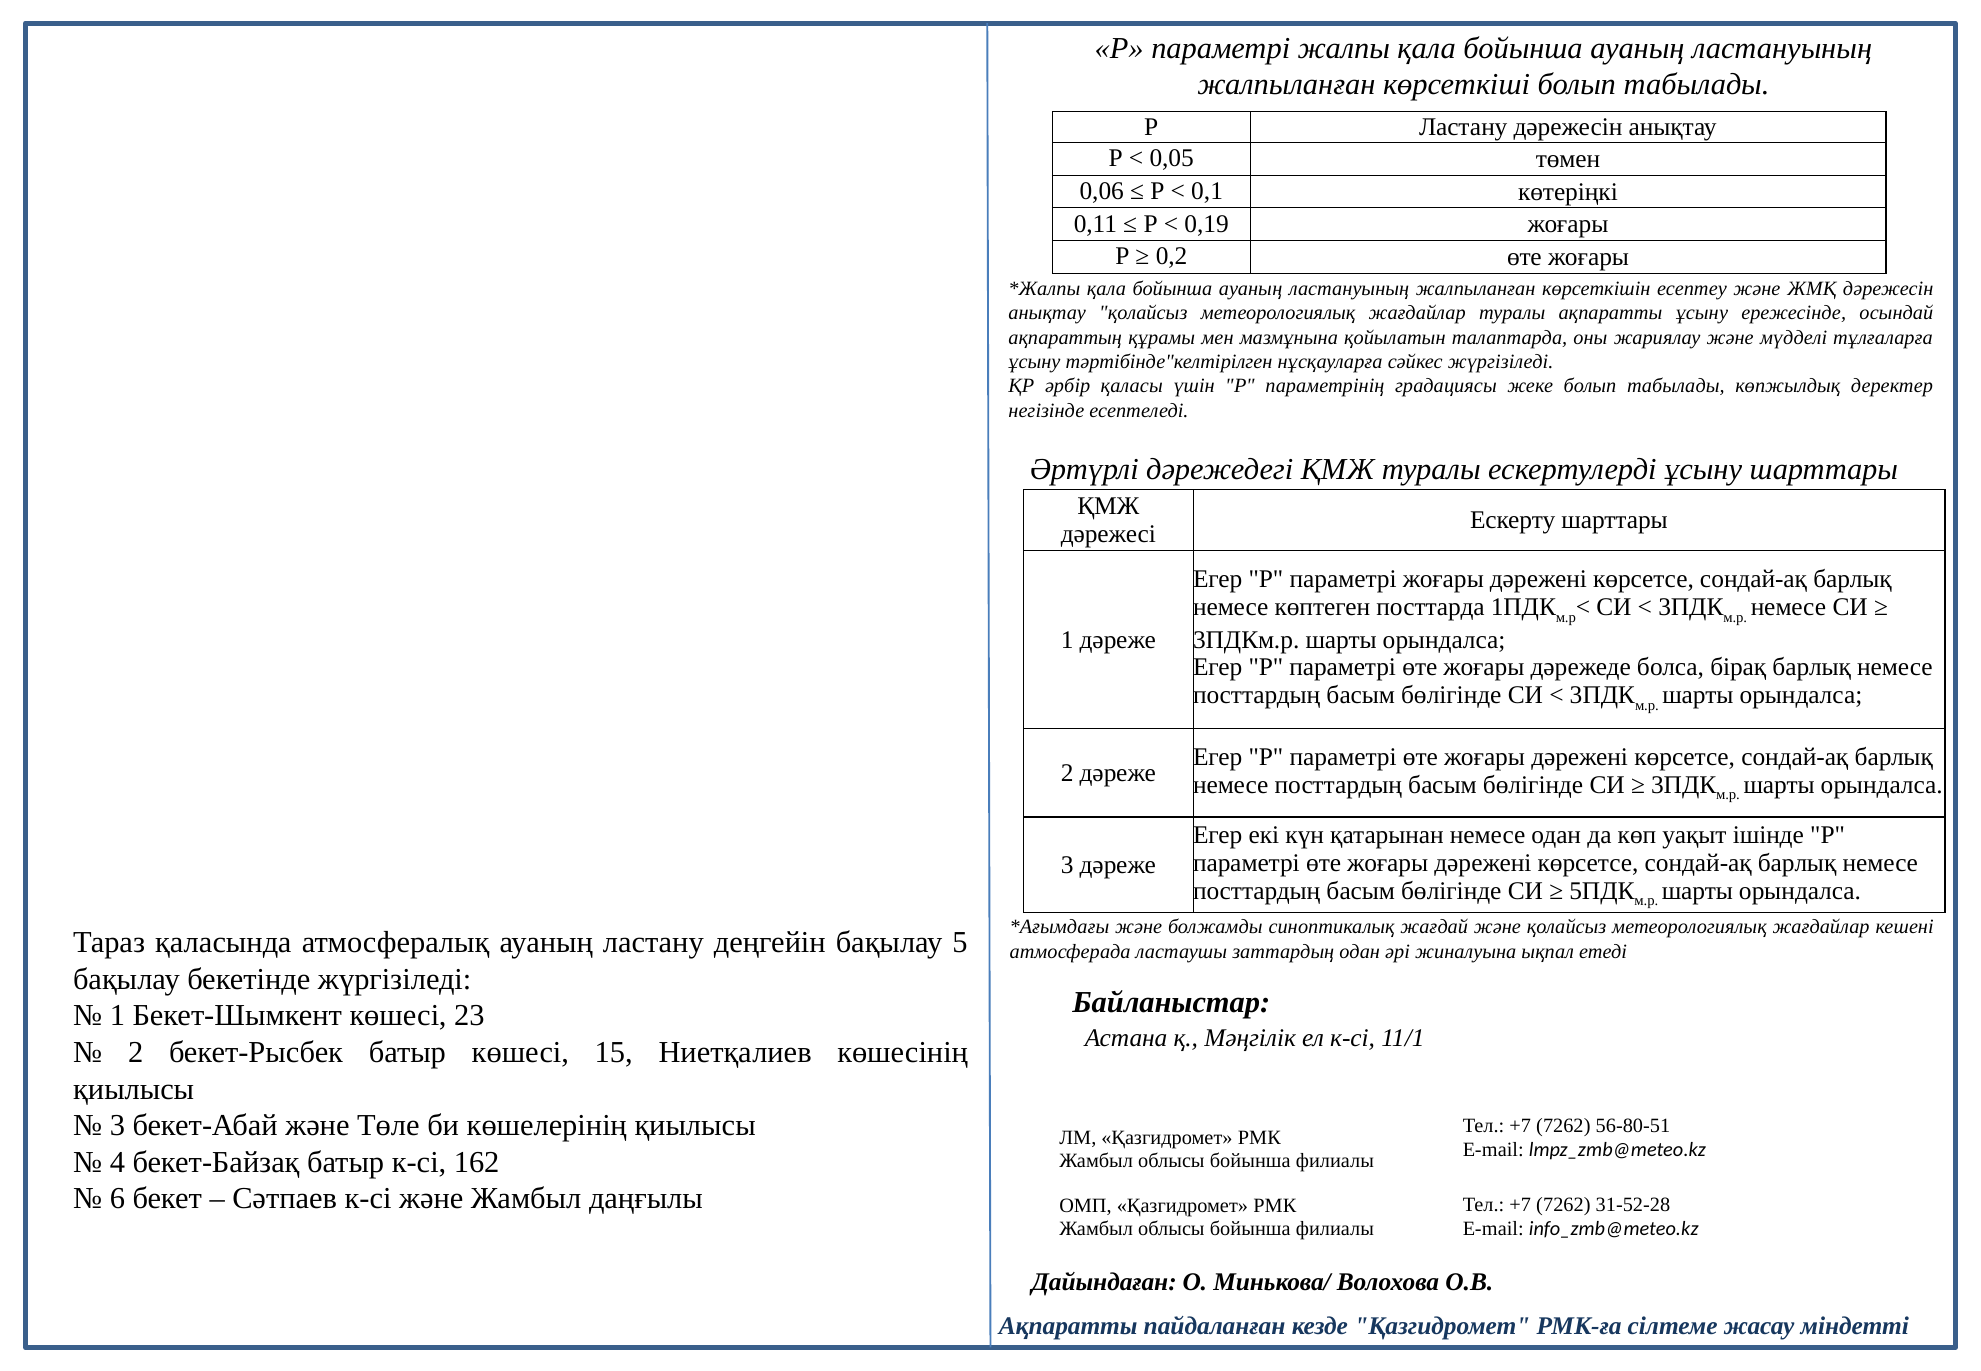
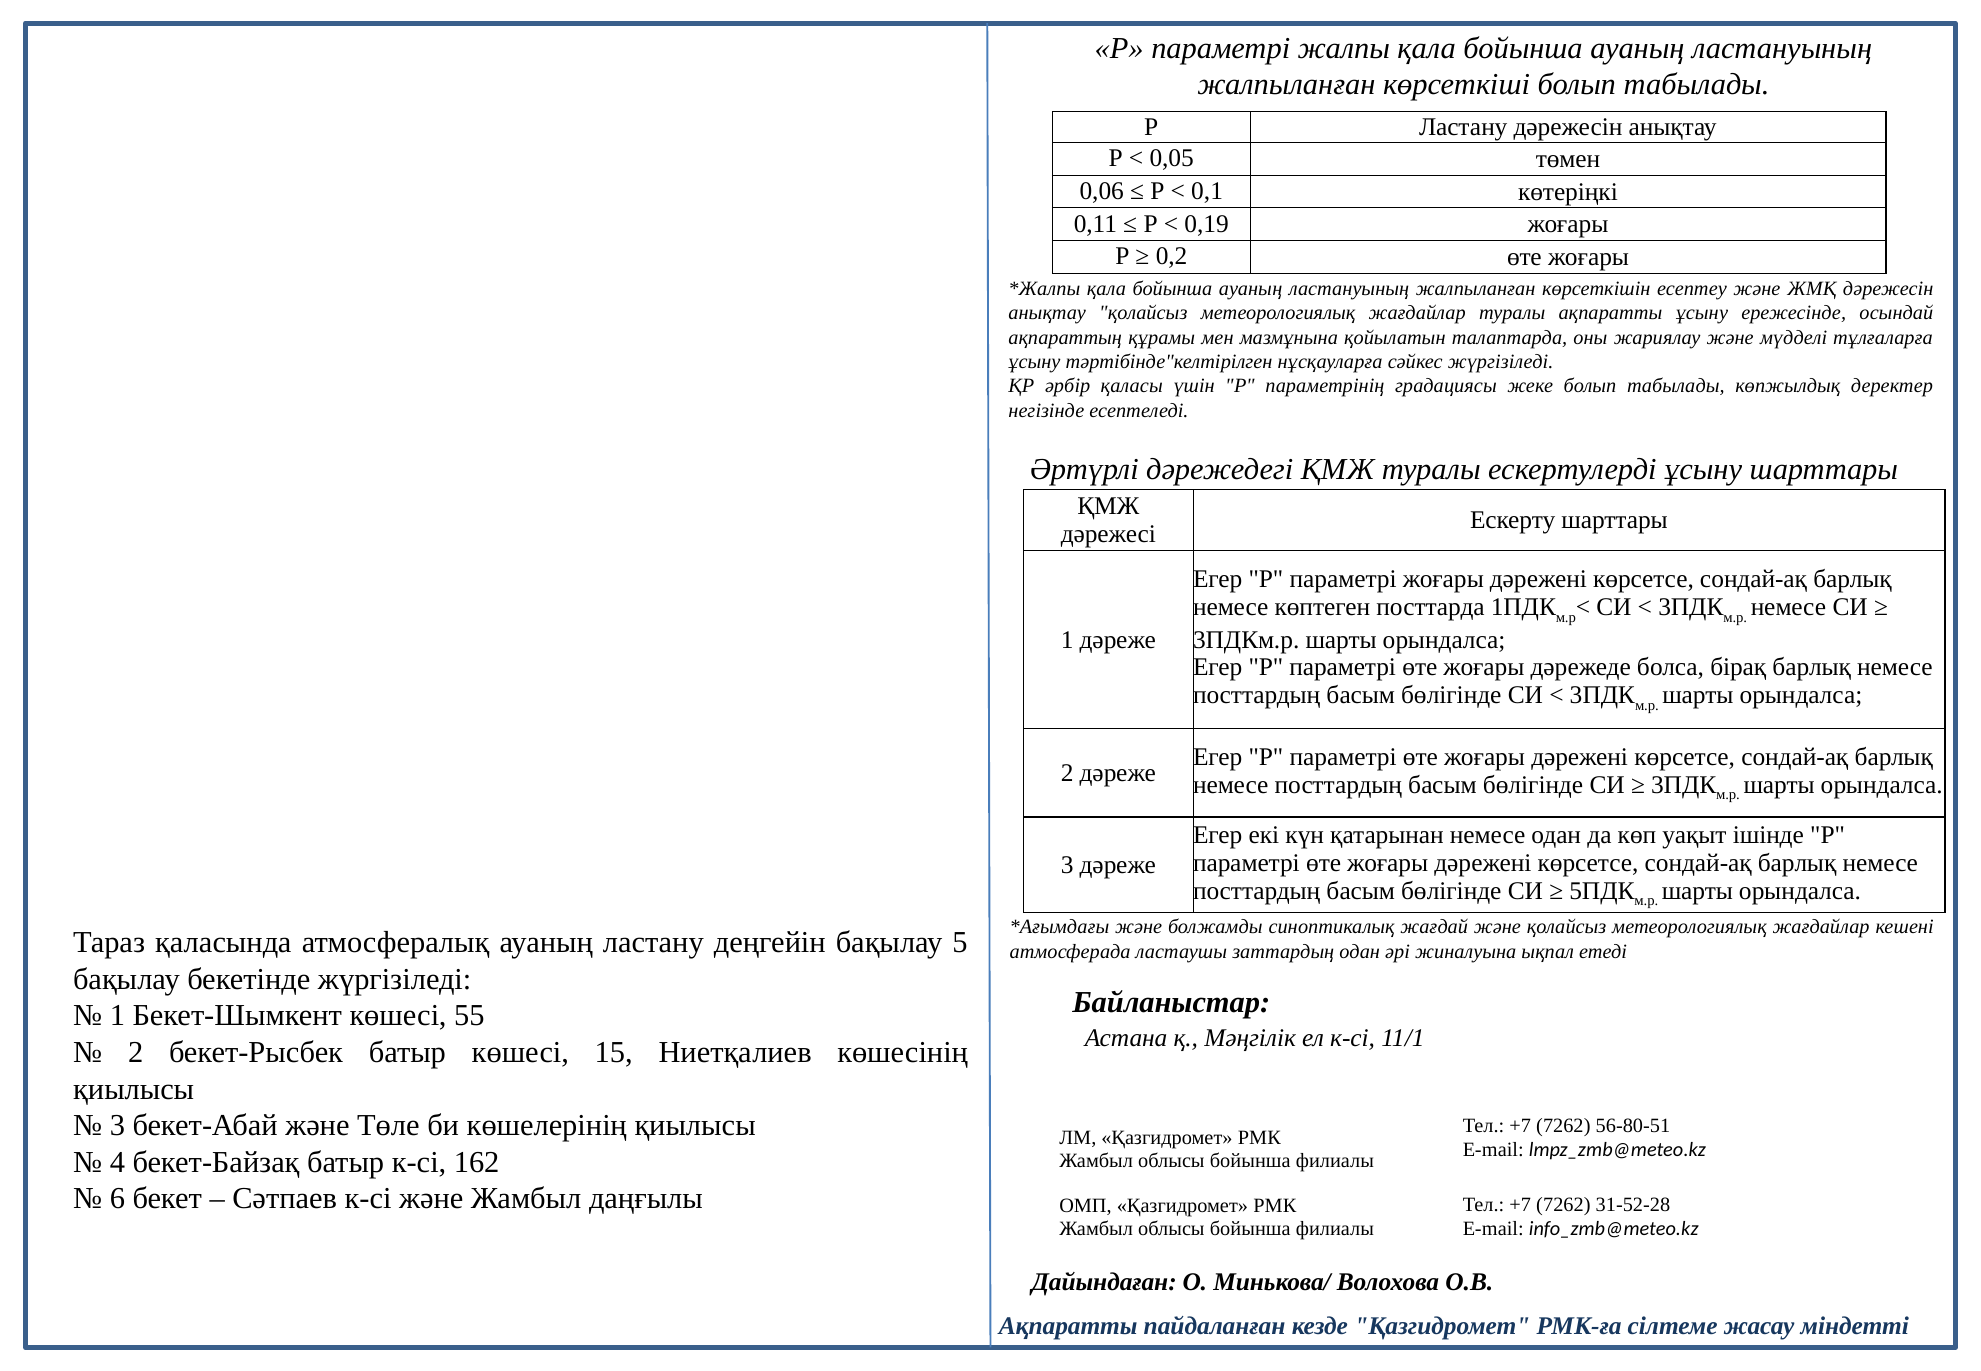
23: 23 -> 55 (469, 1016)
